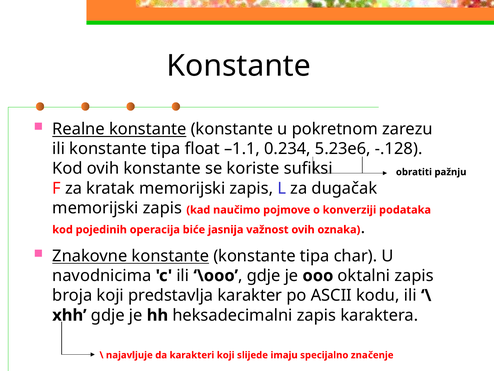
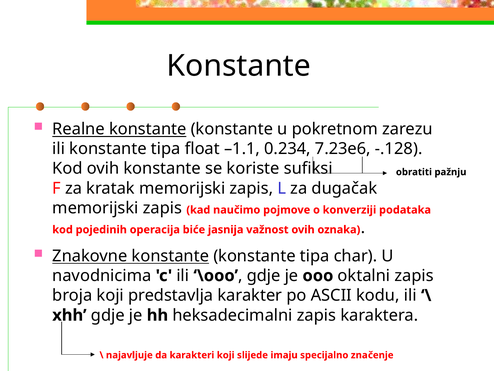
5.23e6: 5.23e6 -> 7.23e6 (343, 149)
